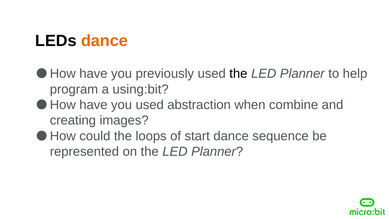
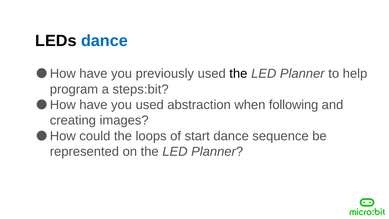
dance colour: orange -> blue (104, 41)
using:bit: using:bit -> steps:bit (141, 89)
combine: combine -> following (294, 105)
